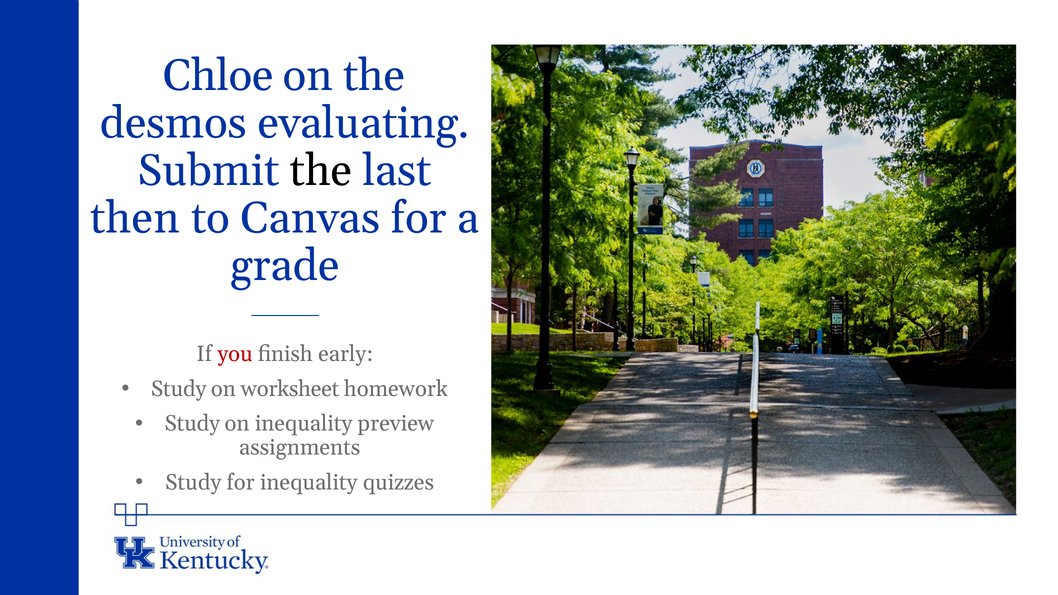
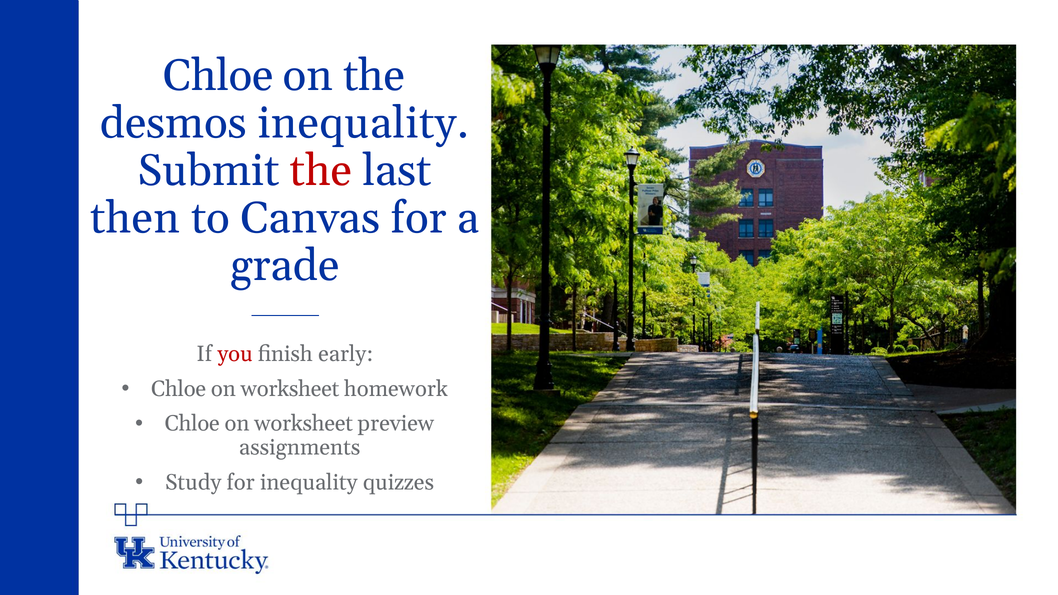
desmos evaluating: evaluating -> inequality (363, 123)
the colour: black -> red (321, 171)
Study: Study -> Chloe (179, 389)
Study: Study -> Chloe (192, 424)
inequality: inequality -> worksheet (304, 424)
